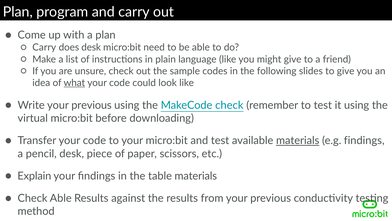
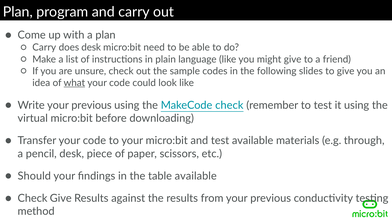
materials underline: present -> none (298, 140)
e.g findings: findings -> through (364, 140)
Explain: Explain -> Should (34, 176)
table materials: materials -> available (196, 176)
Check Able: Able -> Give (61, 198)
